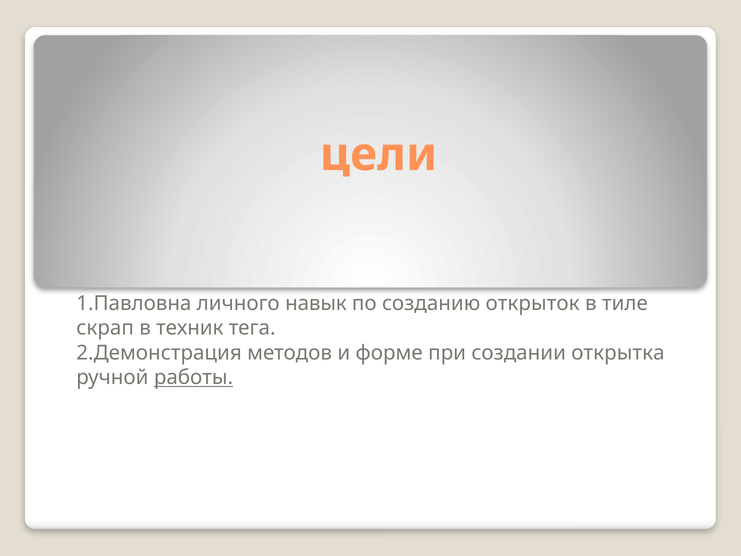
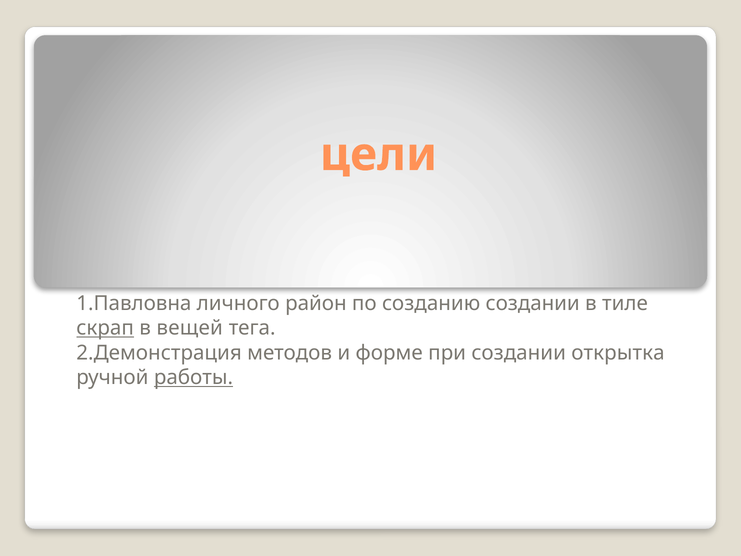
навык: навык -> район (316, 303)
созданию открыток: открыток -> создании (533, 303)
скрап underline: none -> present (105, 328)
техник: техник -> вещей (190, 328)
